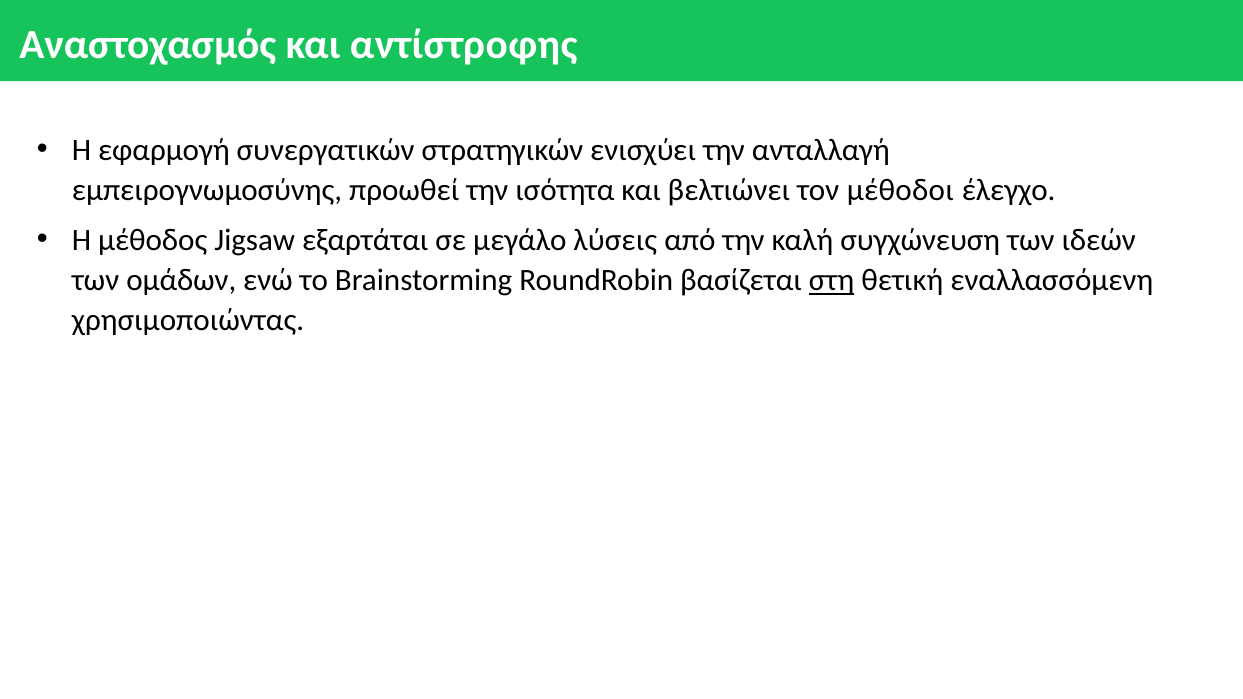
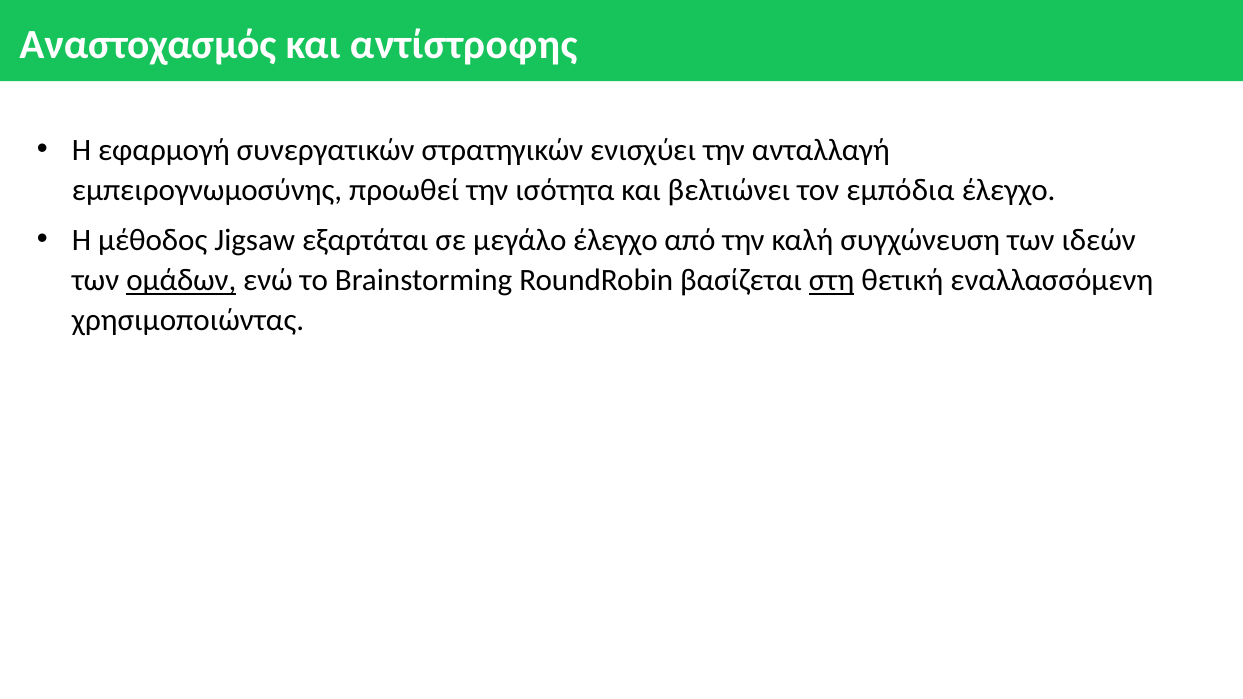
μέθοδοι: μέθοδοι -> εμπόδια (900, 190)
μεγάλο λύσεις: λύσεις -> έλεγχο (616, 240)
ομάδων underline: none -> present (181, 280)
